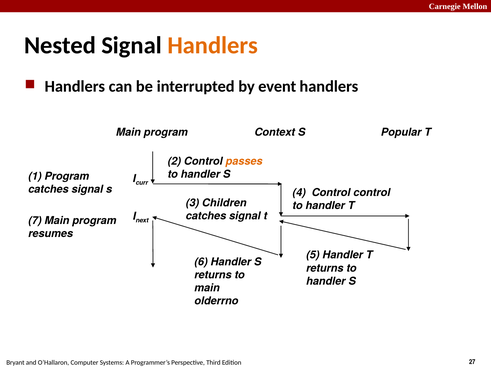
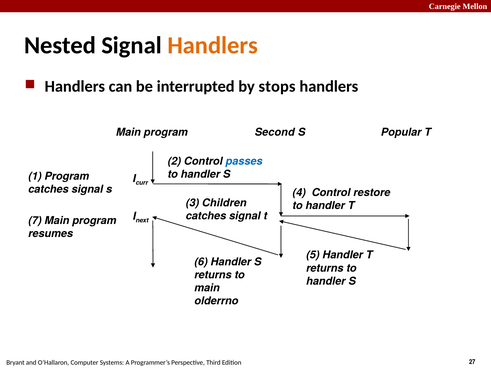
event: event -> stops (277, 87)
Context: Context -> Second (275, 132)
passes colour: orange -> blue (244, 161)
Control control: control -> restore (372, 193)
